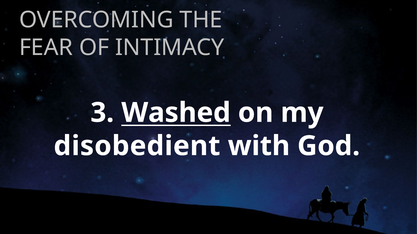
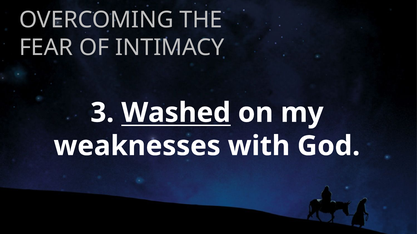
disobedient: disobedient -> weaknesses (137, 146)
